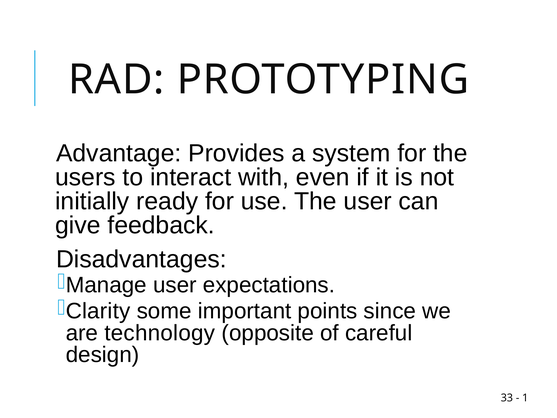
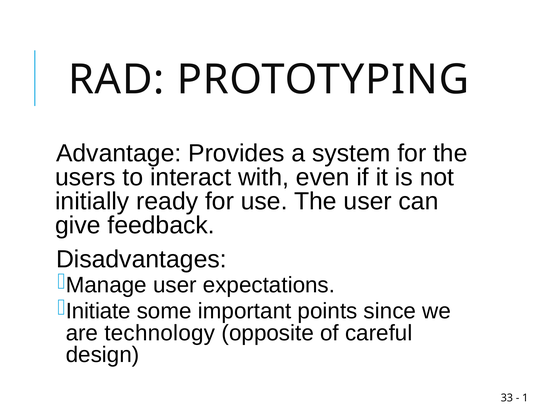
Clarity: Clarity -> Initiate (98, 311)
